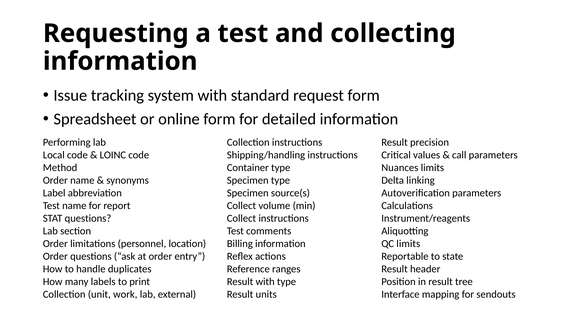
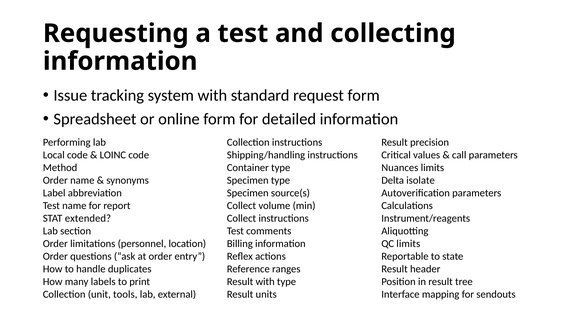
linking: linking -> isolate (421, 180)
STAT questions: questions -> extended (88, 218)
work: work -> tools (125, 294)
